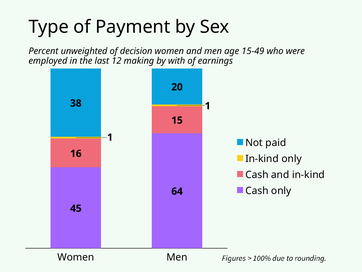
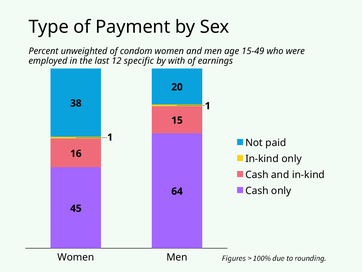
decision: decision -> condom (136, 51)
making: making -> specific (139, 61)
